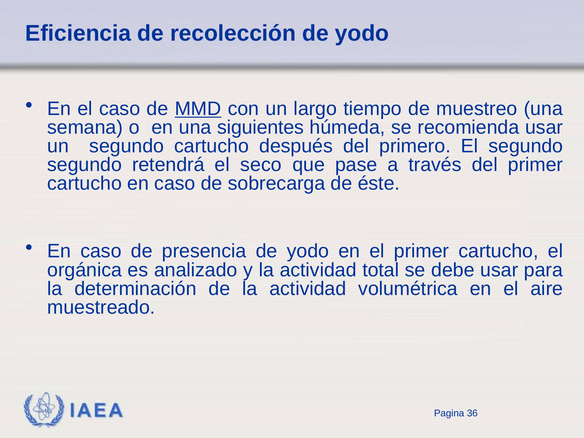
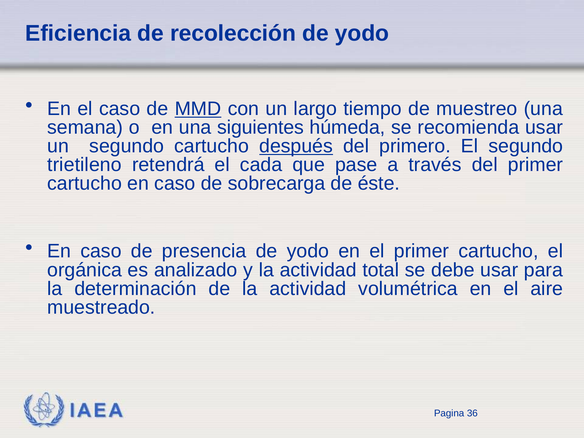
después underline: none -> present (296, 146)
segundo: segundo -> trietileno (84, 165)
seco: seco -> cada (261, 165)
